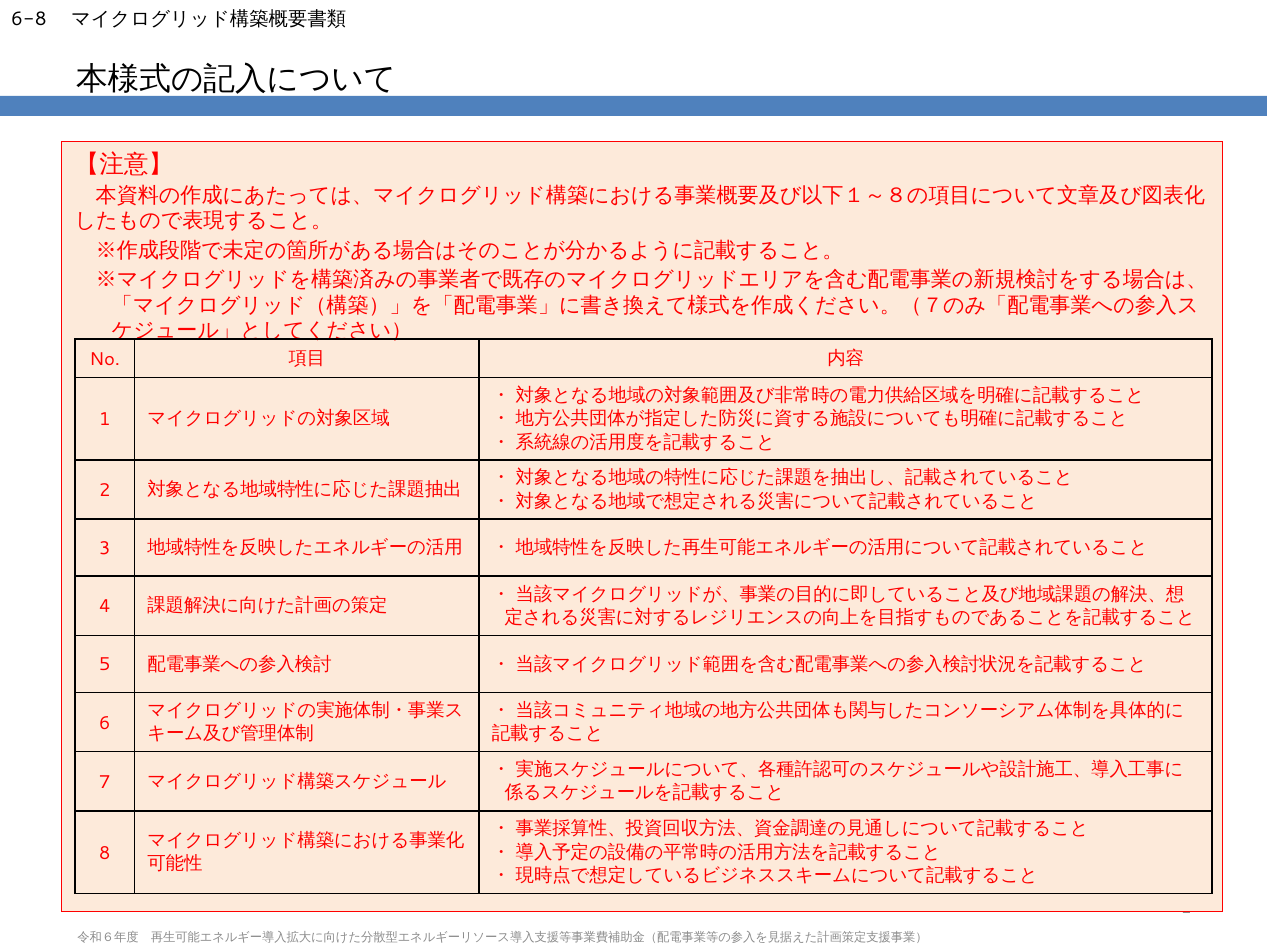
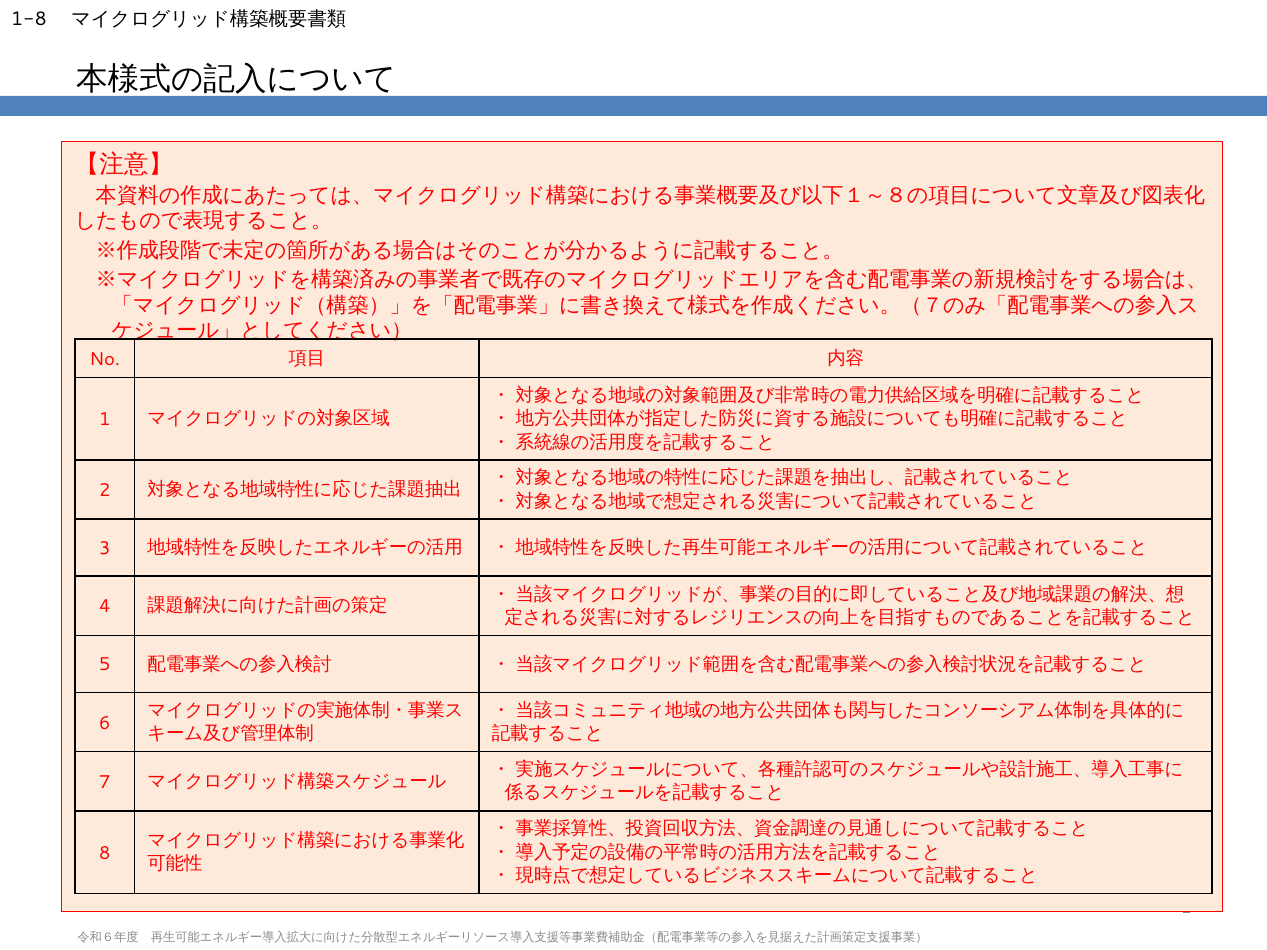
6-8: 6-8 -> 1-8 (29, 19)
